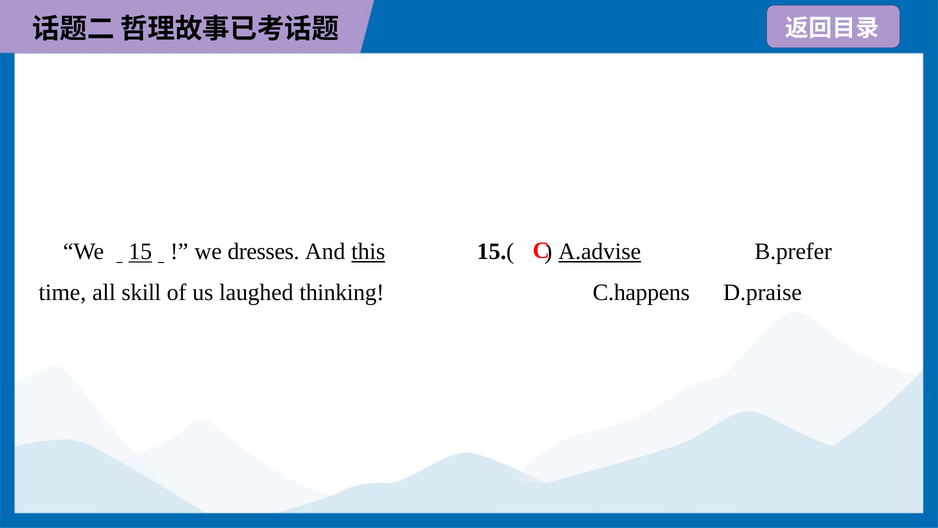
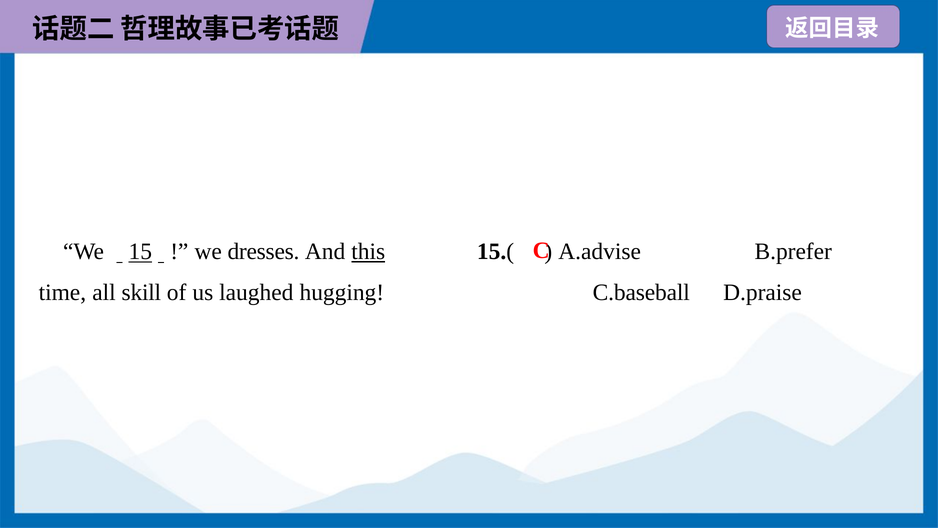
A.advise underline: present -> none (600, 251)
thinking: thinking -> hugging (342, 293)
C.happens: C.happens -> C.baseball (641, 293)
